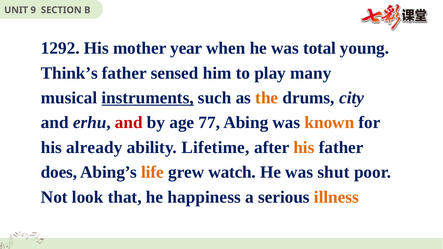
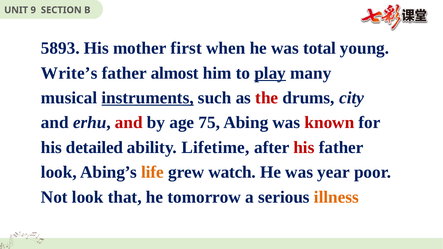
1292: 1292 -> 5893 (60, 48)
year: year -> first (186, 48)
Think’s: Think’s -> Write’s (69, 73)
sensed: sensed -> almost (175, 73)
play underline: none -> present (270, 73)
the colour: orange -> red (267, 98)
77: 77 -> 75 (209, 123)
known colour: orange -> red (329, 123)
already: already -> detailed (94, 148)
his colour: orange -> red (304, 148)
does: does -> look (59, 172)
shut: shut -> year (334, 172)
happiness: happiness -> tomorrow (204, 197)
